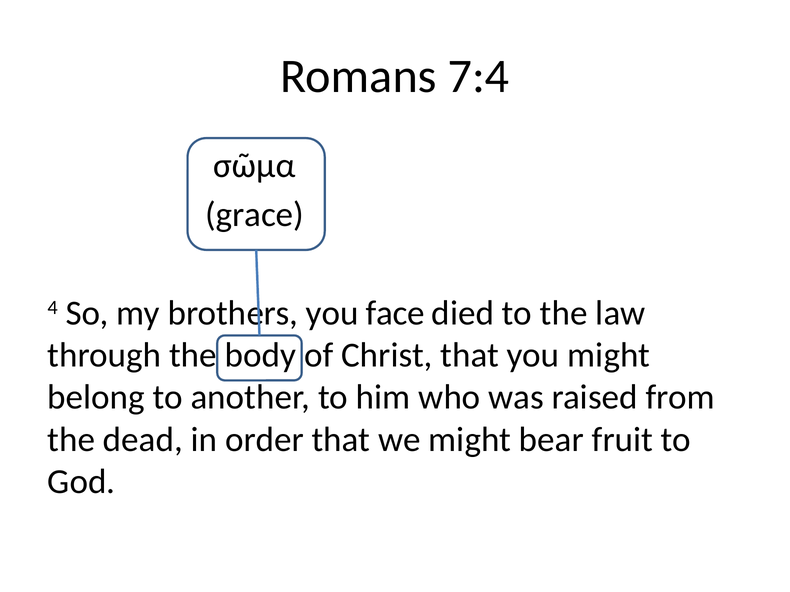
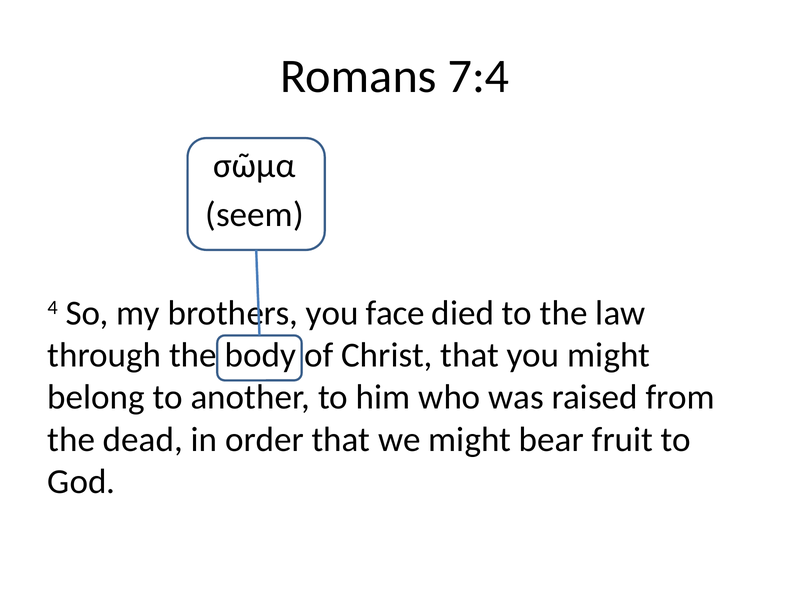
grace: grace -> seem (255, 215)
